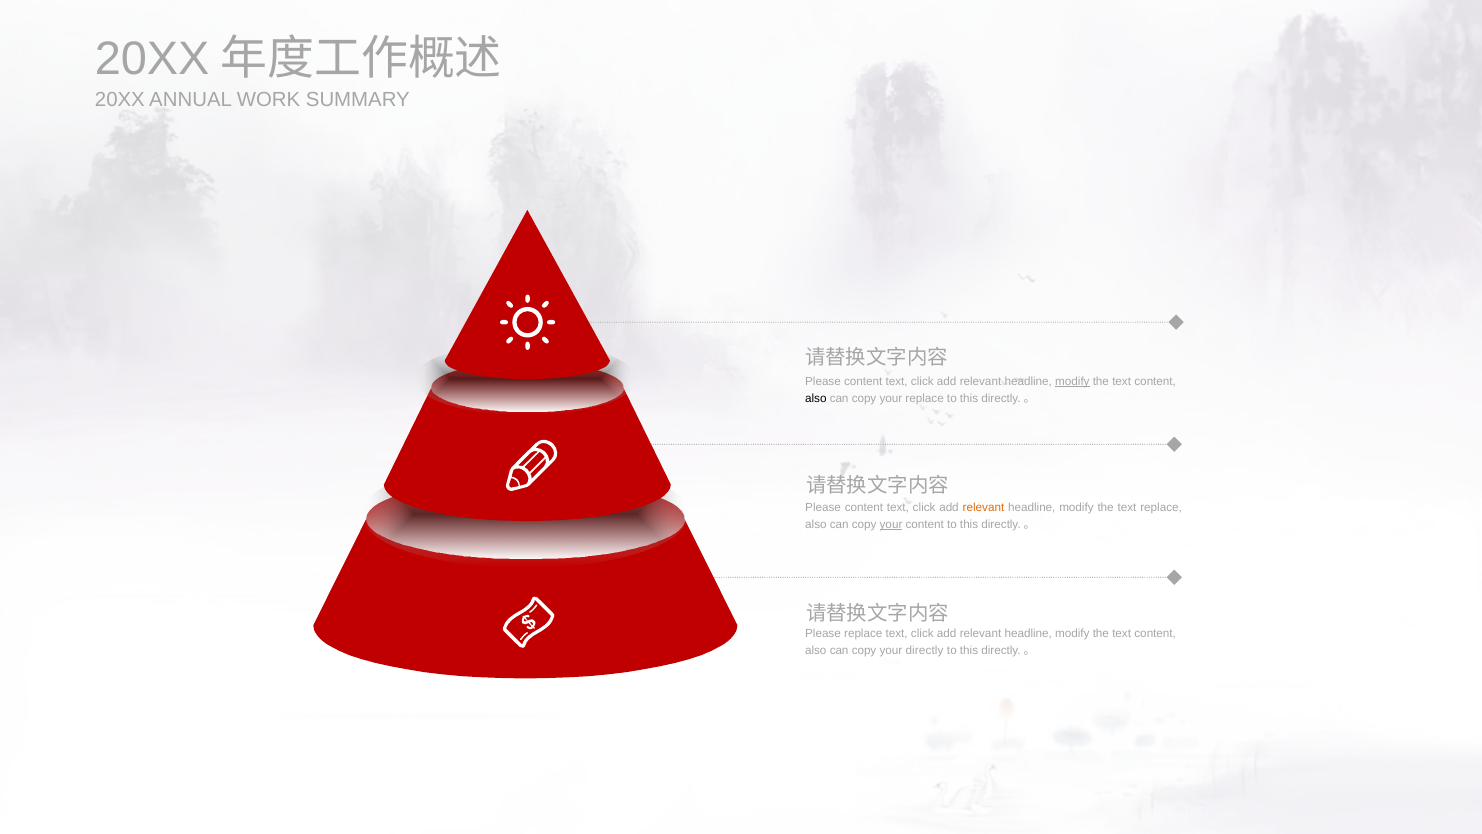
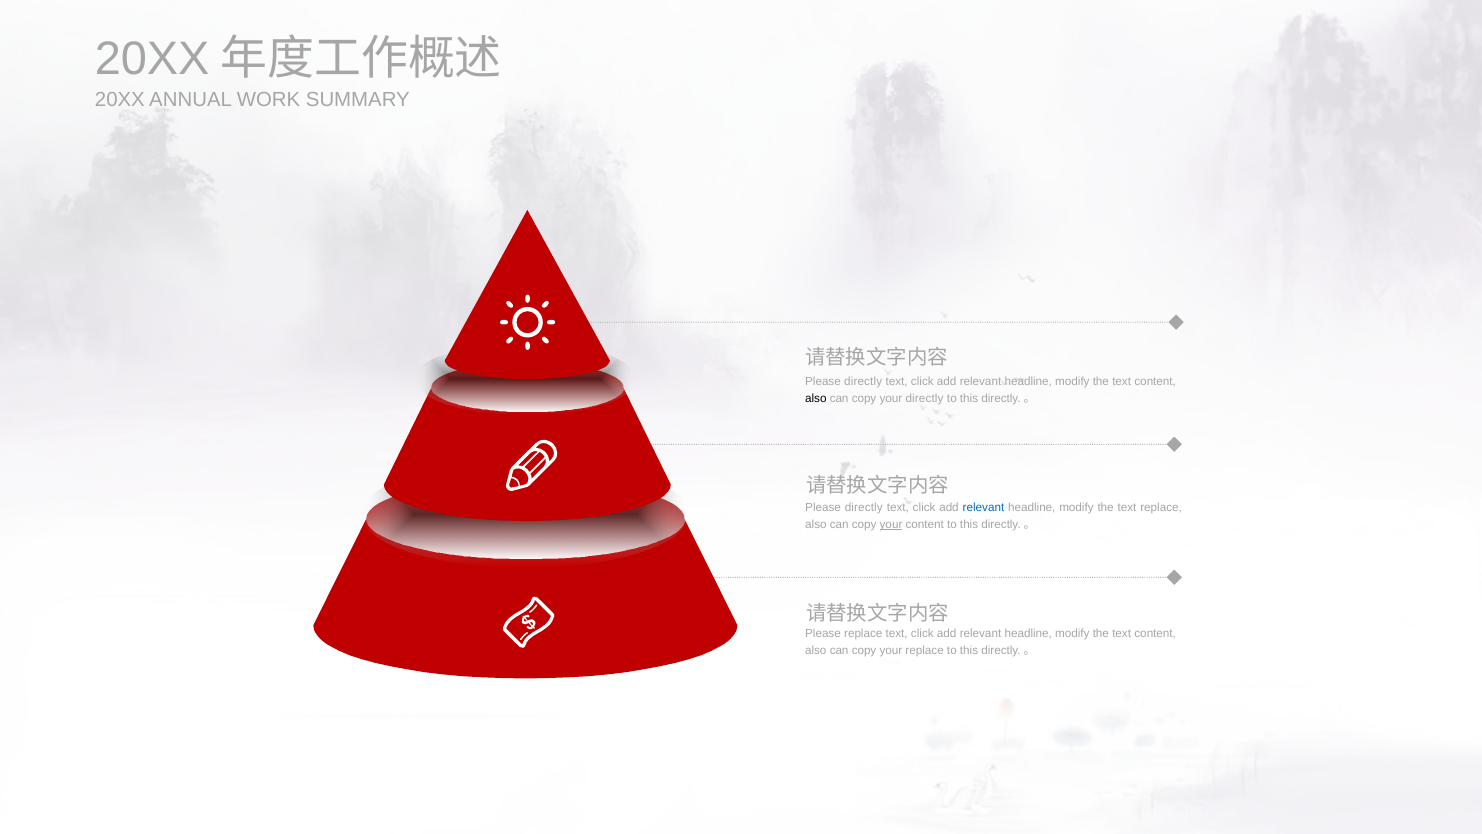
content: content -> directly (863, 381)
modify underline: present -> none (1072, 381)
your replace: replace -> directly (925, 398)
content: content -> directly (864, 508)
relevant colour: orange -> blue (983, 508)
your directly: directly -> replace (925, 651)
